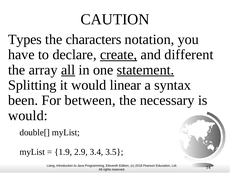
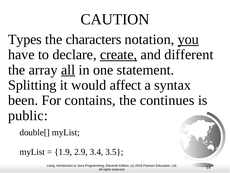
you underline: none -> present (188, 39)
statement underline: present -> none (145, 70)
linear: linear -> affect (125, 85)
between: between -> contains (90, 100)
necessary: necessary -> continues (167, 100)
would: would -> public (28, 115)
